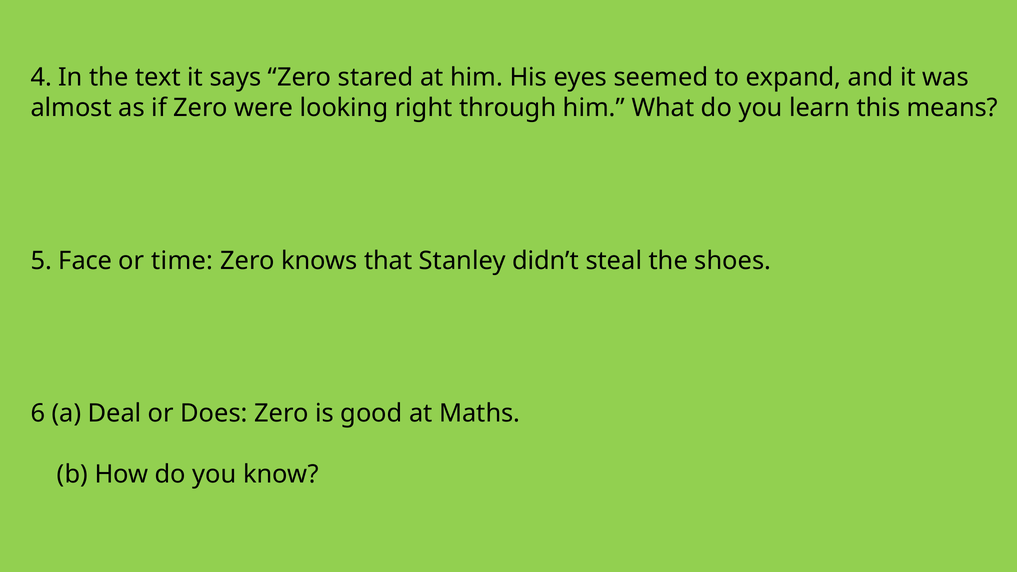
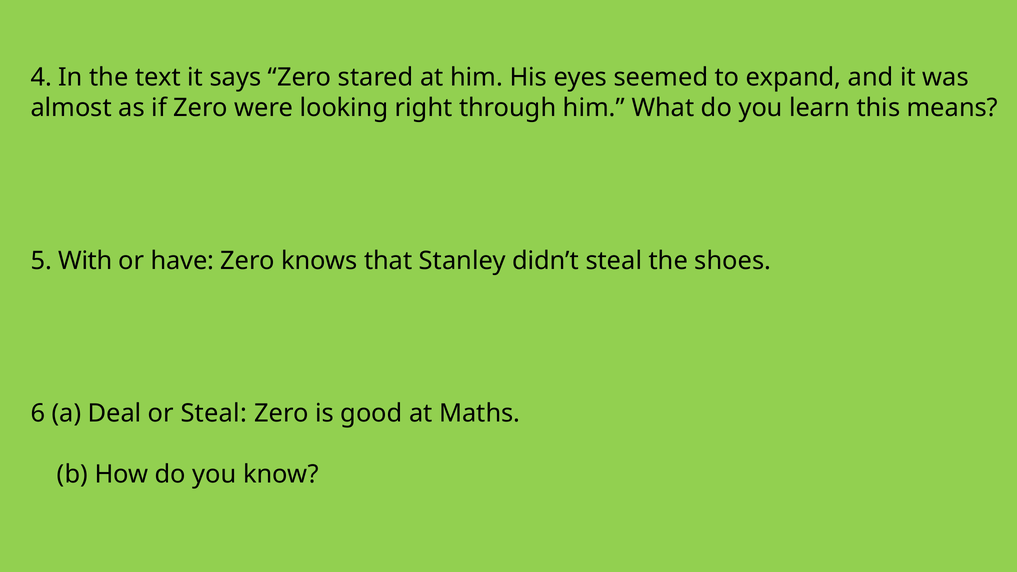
Face: Face -> With (85, 261)
time: time -> have (182, 261)
or Does: Does -> Steal (214, 413)
